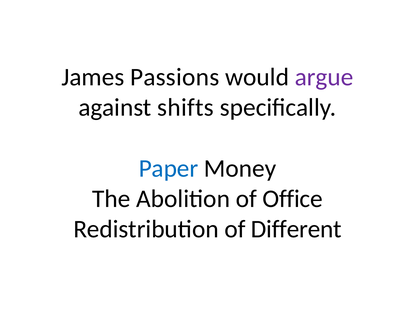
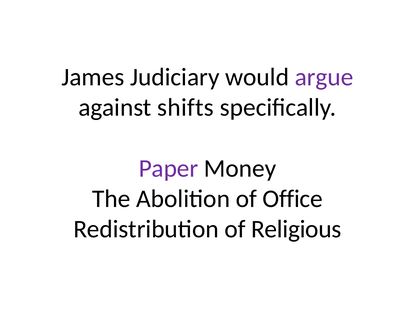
Passions: Passions -> Judiciary (175, 77)
Paper colour: blue -> purple (168, 168)
Different: Different -> Religious (296, 229)
